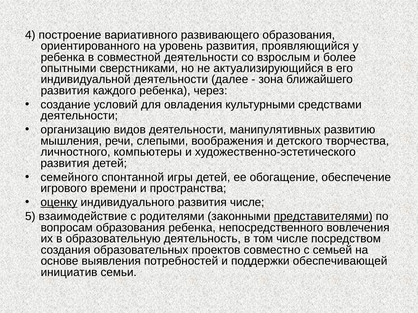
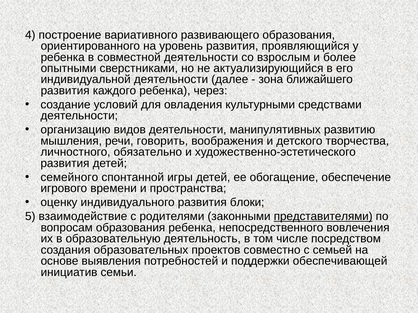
слепыми: слепыми -> говорить (162, 141)
компьютеры: компьютеры -> обязательно (148, 152)
оценку underline: present -> none (59, 203)
развития числе: числе -> блоки (247, 203)
